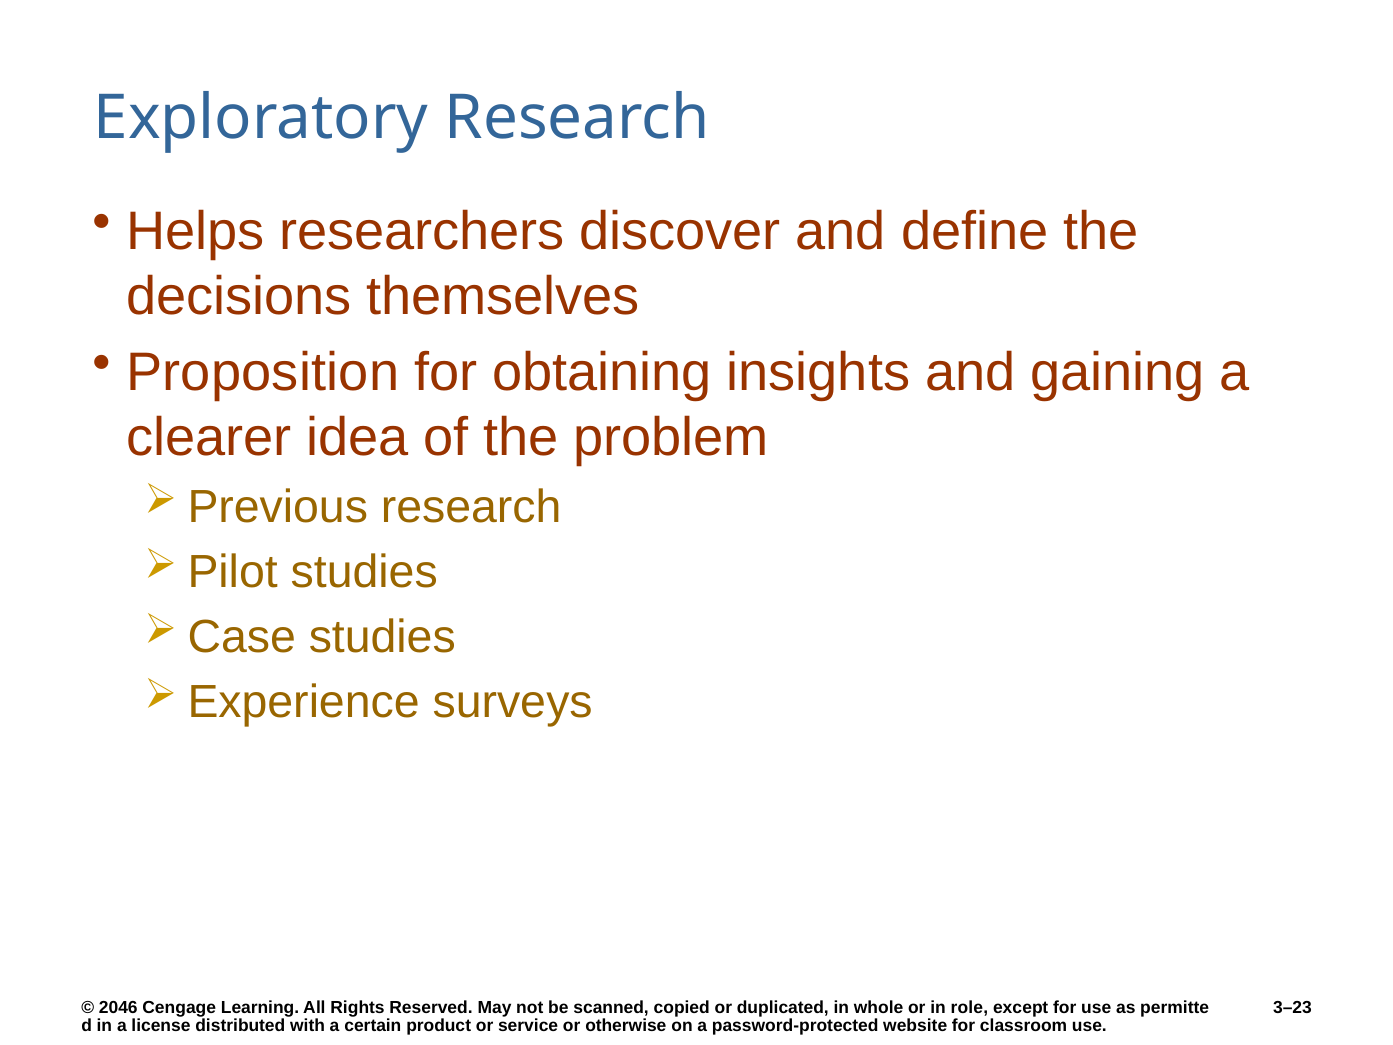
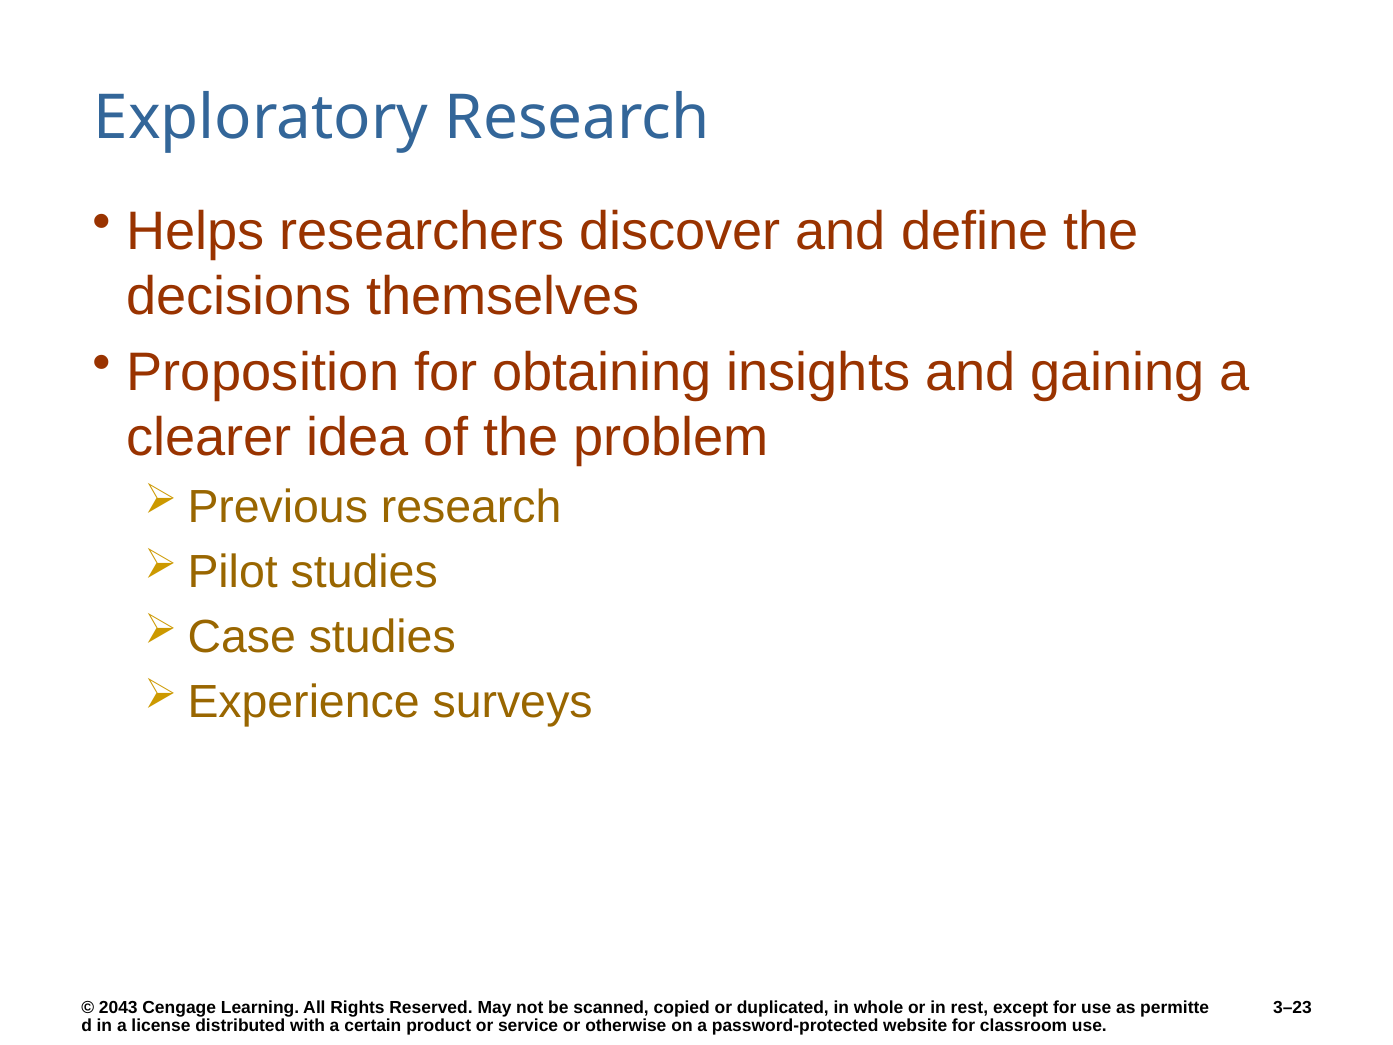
2046: 2046 -> 2043 (118, 1008)
role: role -> rest (969, 1008)
